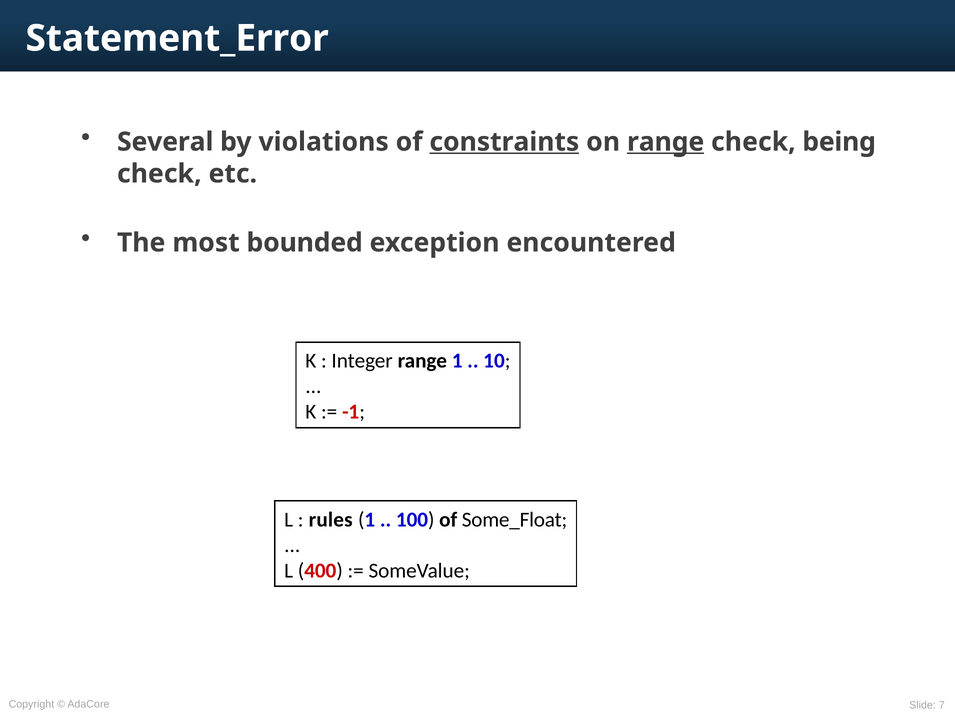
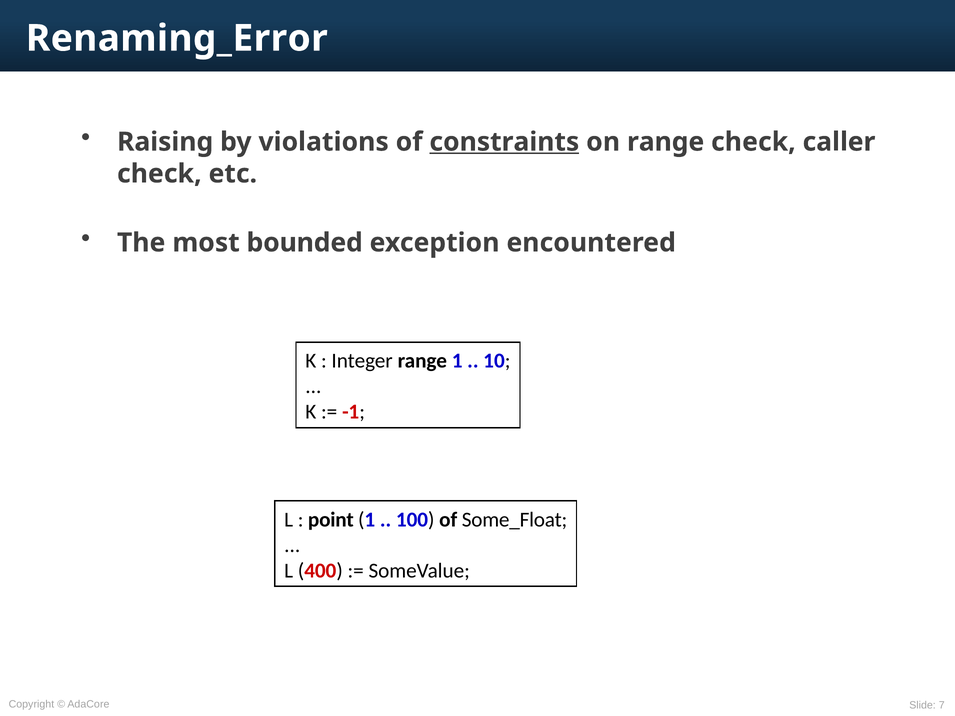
Statement_Error: Statement_Error -> Renaming_Error (177, 38)
Several: Several -> Raising (165, 142)
range underline: present -> none (666, 142)
being: being -> caller (839, 142)
rules: rules -> point (331, 520)
